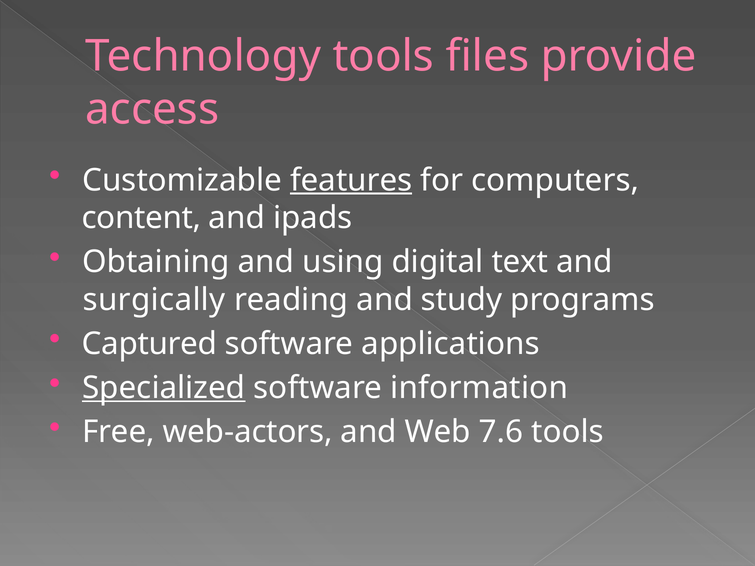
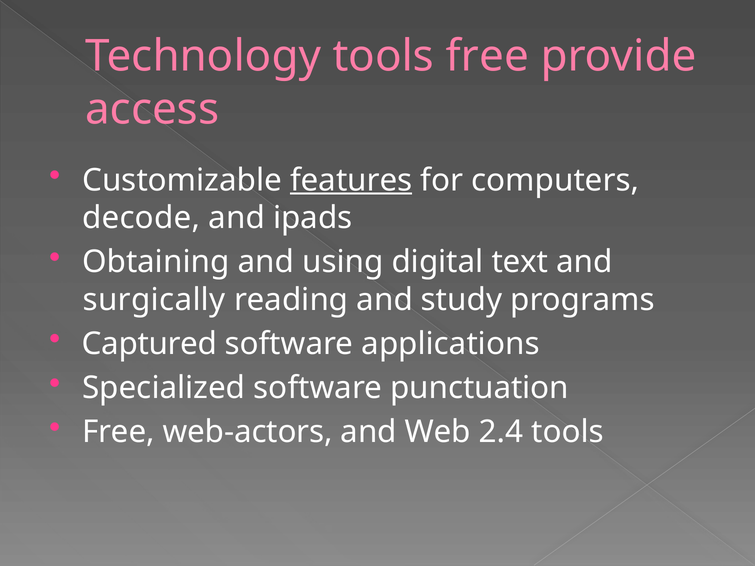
tools files: files -> free (487, 56)
content: content -> decode (141, 218)
Specialized underline: present -> none (164, 388)
information: information -> punctuation (479, 388)
7.6: 7.6 -> 2.4 (501, 432)
